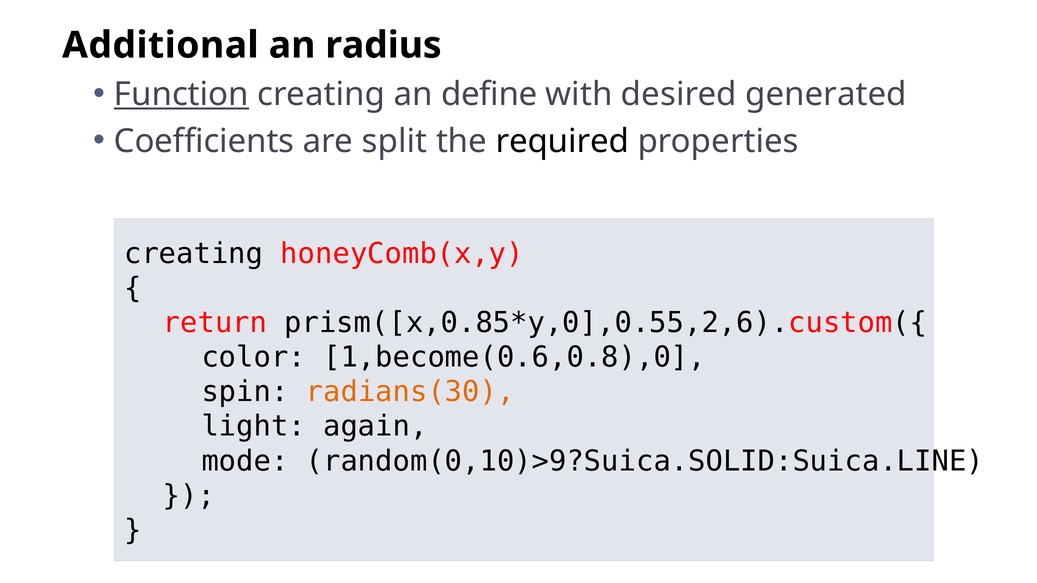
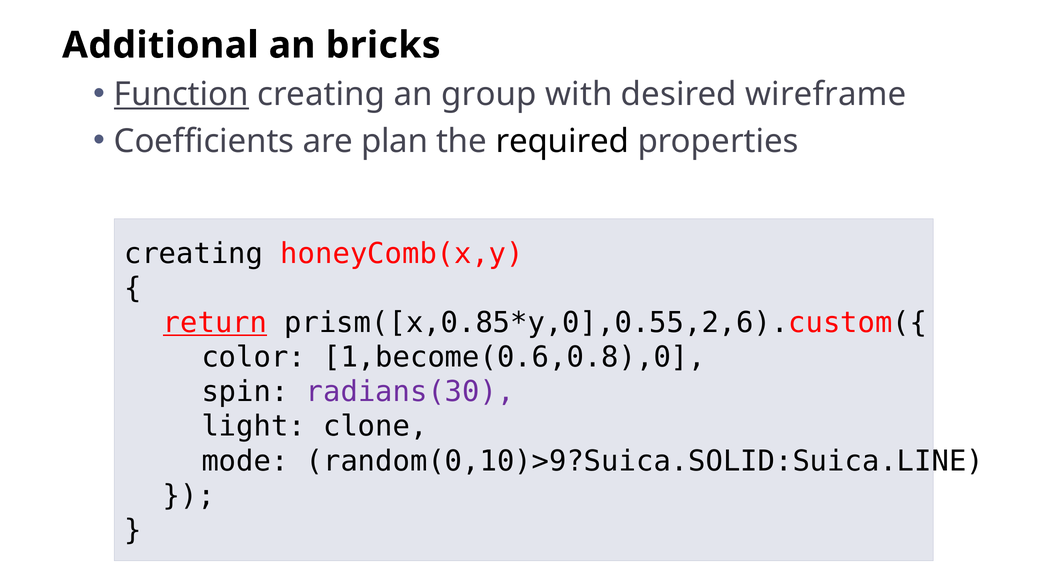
radius: radius -> bricks (383, 45)
define: define -> group (489, 94)
generated: generated -> wireframe (826, 94)
split: split -> plan (395, 141)
return underline: none -> present (215, 323)
radians(30 colour: orange -> purple (410, 392)
again: again -> clone (375, 427)
